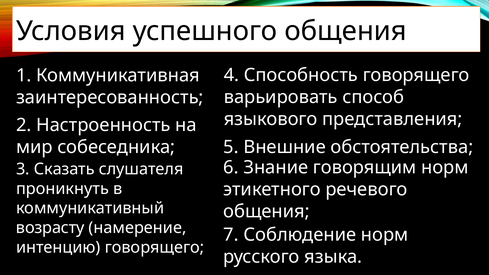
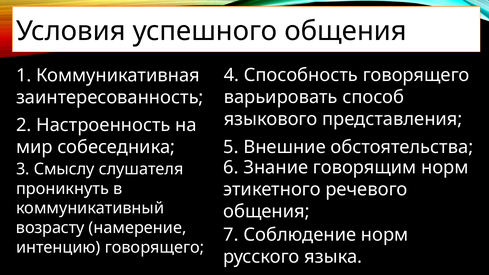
Сказать: Сказать -> Смыслу (64, 169)
